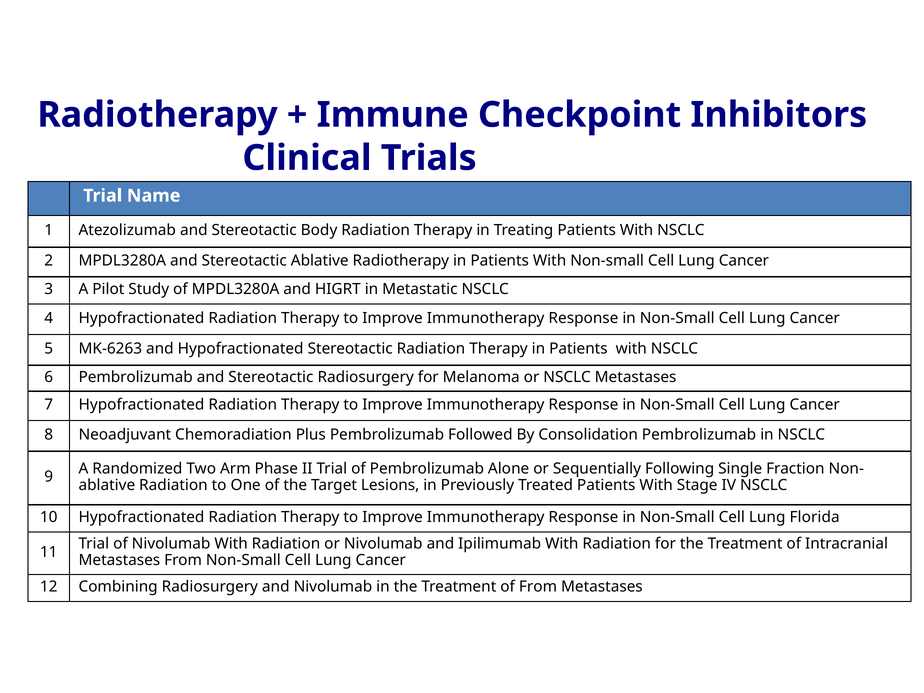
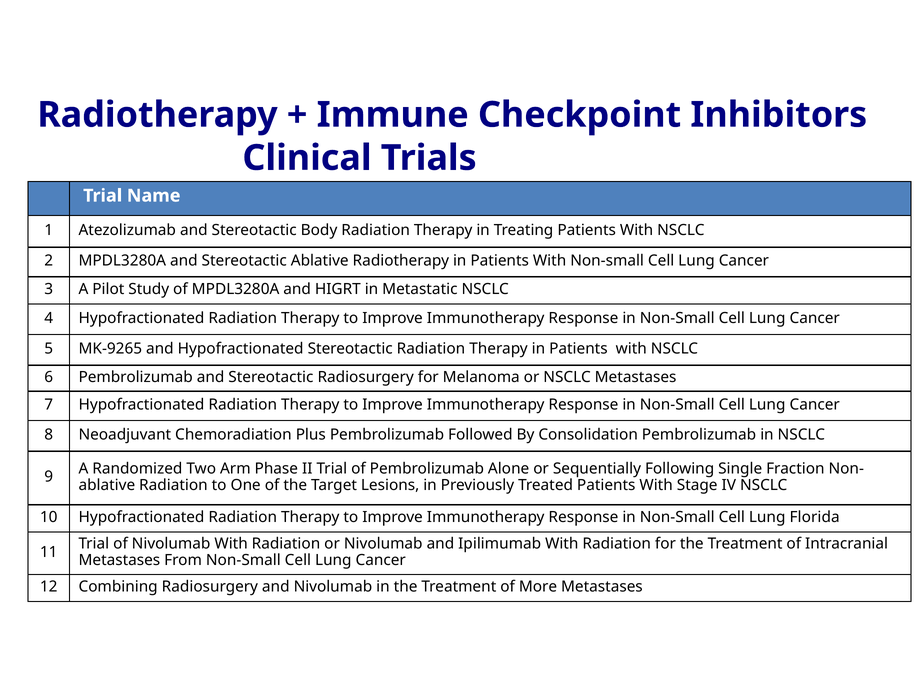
MK-6263: MK-6263 -> MK-9265 (110, 349)
of From: From -> More (538, 587)
